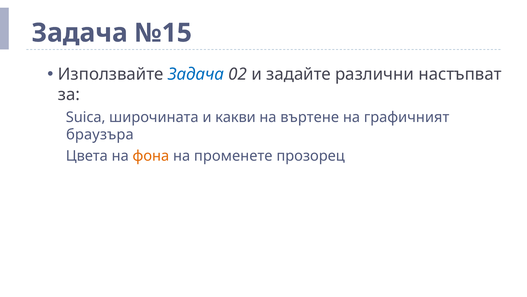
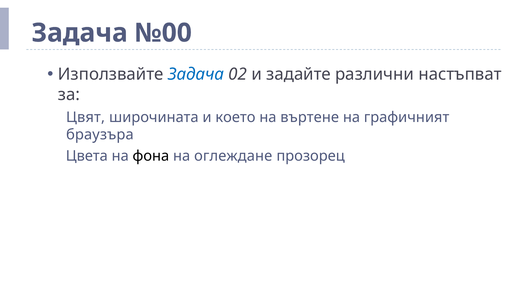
№15: №15 -> №00 (163, 33)
Suica: Suica -> Цвят (86, 117)
какви: какви -> което (235, 117)
фона colour: orange -> black (151, 156)
променете: променете -> оглеждане (233, 156)
